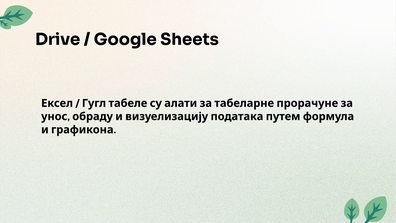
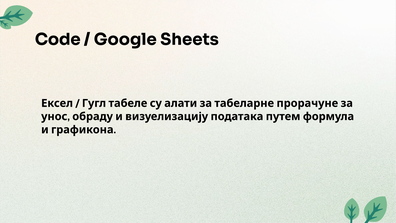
Drive: Drive -> Code (58, 39)
